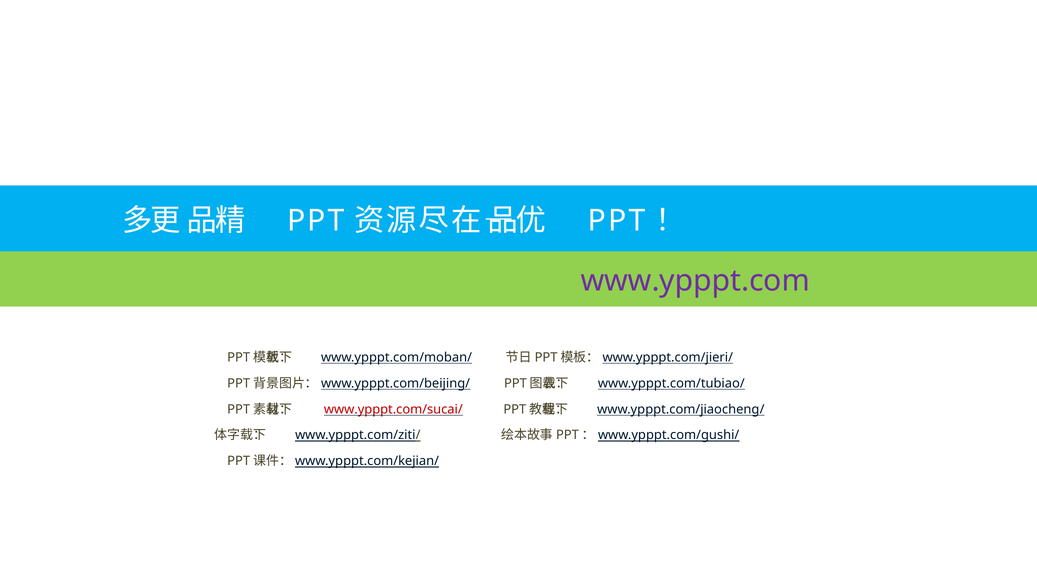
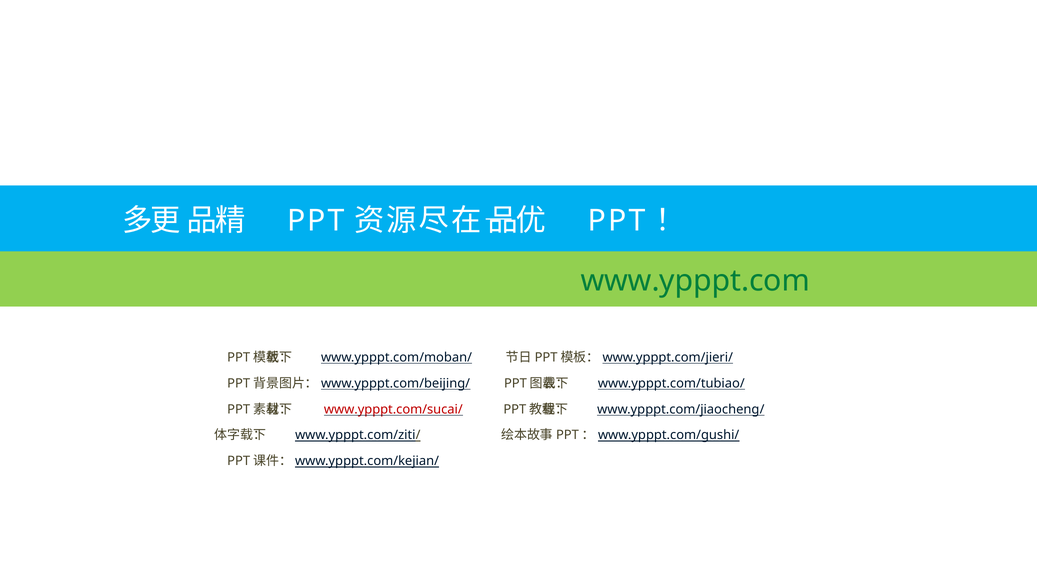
www.ypppt.com colour: purple -> green (695, 281)
